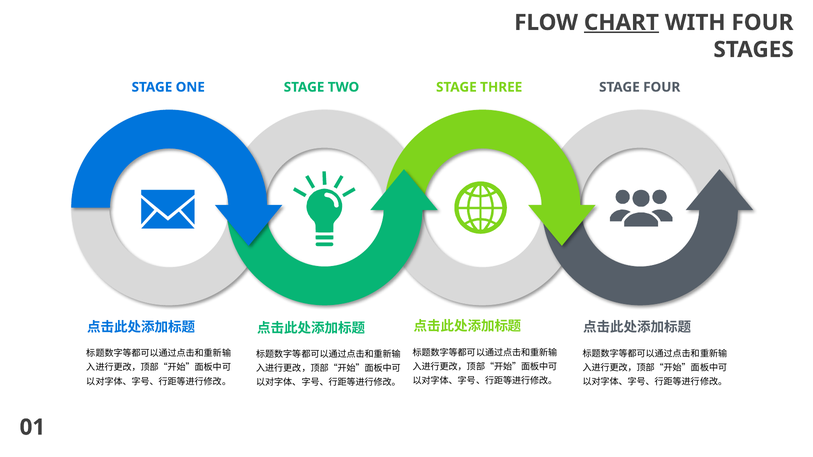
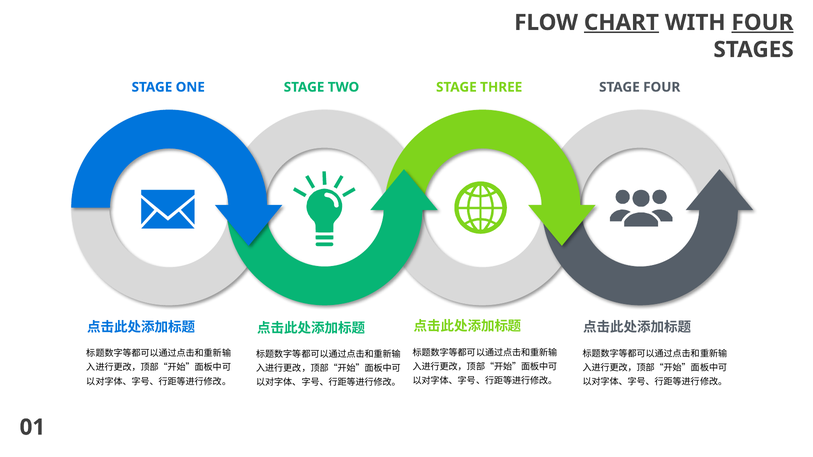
FOUR underline: none -> present (762, 23)
